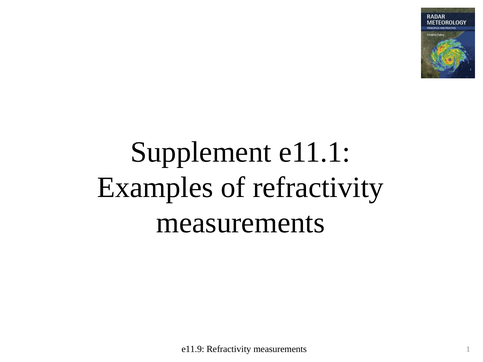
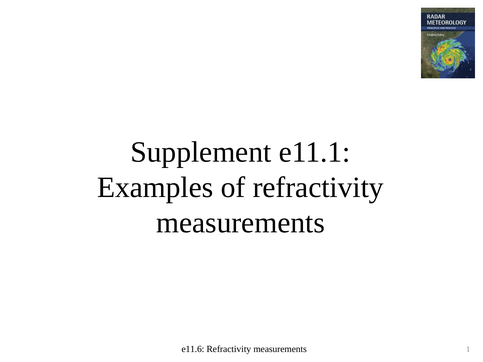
e11.9: e11.9 -> e11.6 (193, 349)
